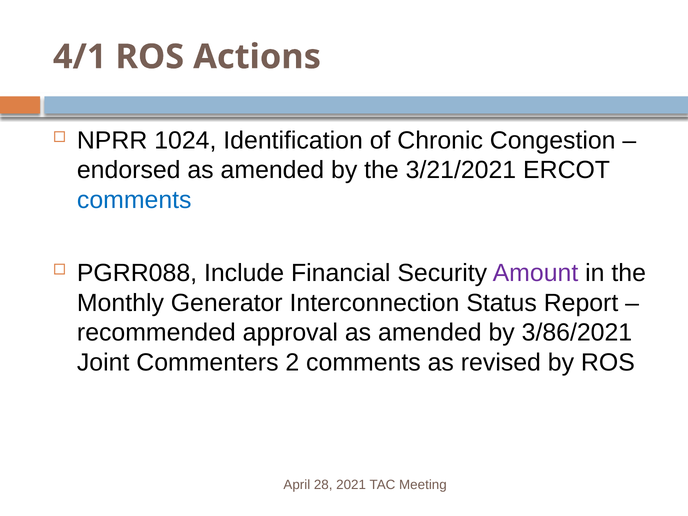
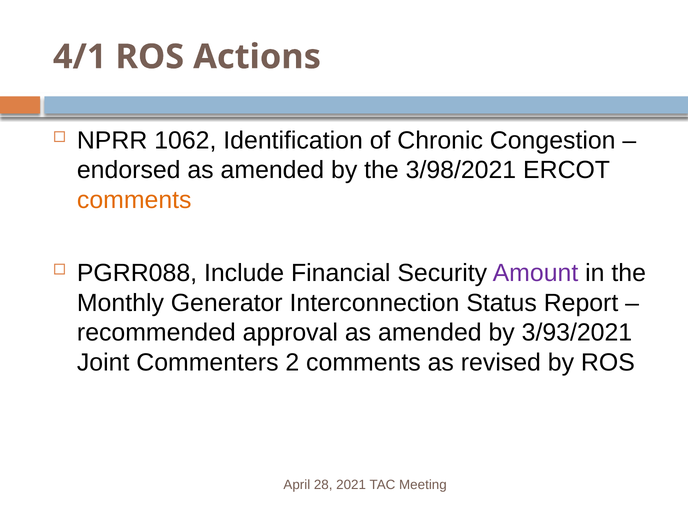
1024: 1024 -> 1062 (185, 140)
3/21/2021: 3/21/2021 -> 3/98/2021 (461, 170)
comments colour: blue -> orange (134, 200)
3/86/2021: 3/86/2021 -> 3/93/2021 (577, 333)
